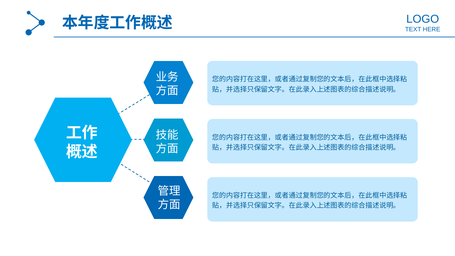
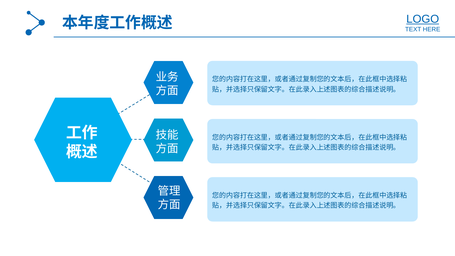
LOGO underline: none -> present (423, 19)
